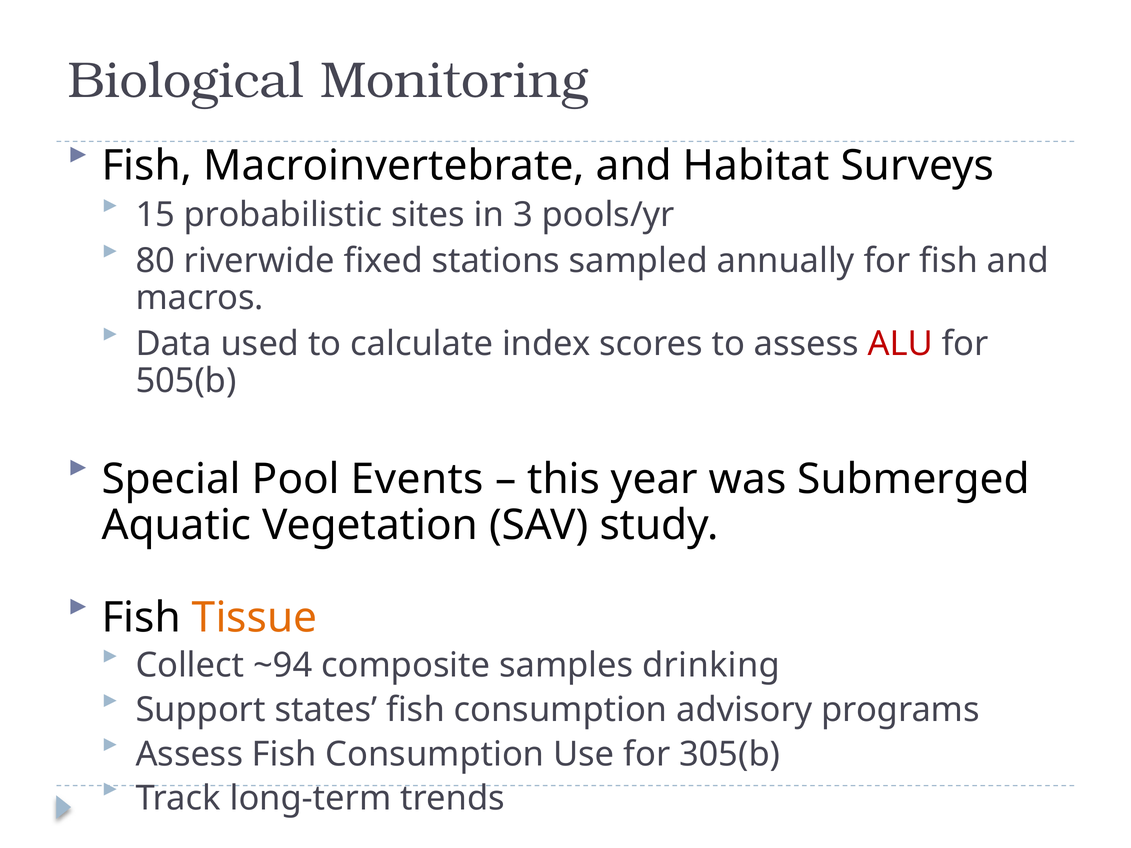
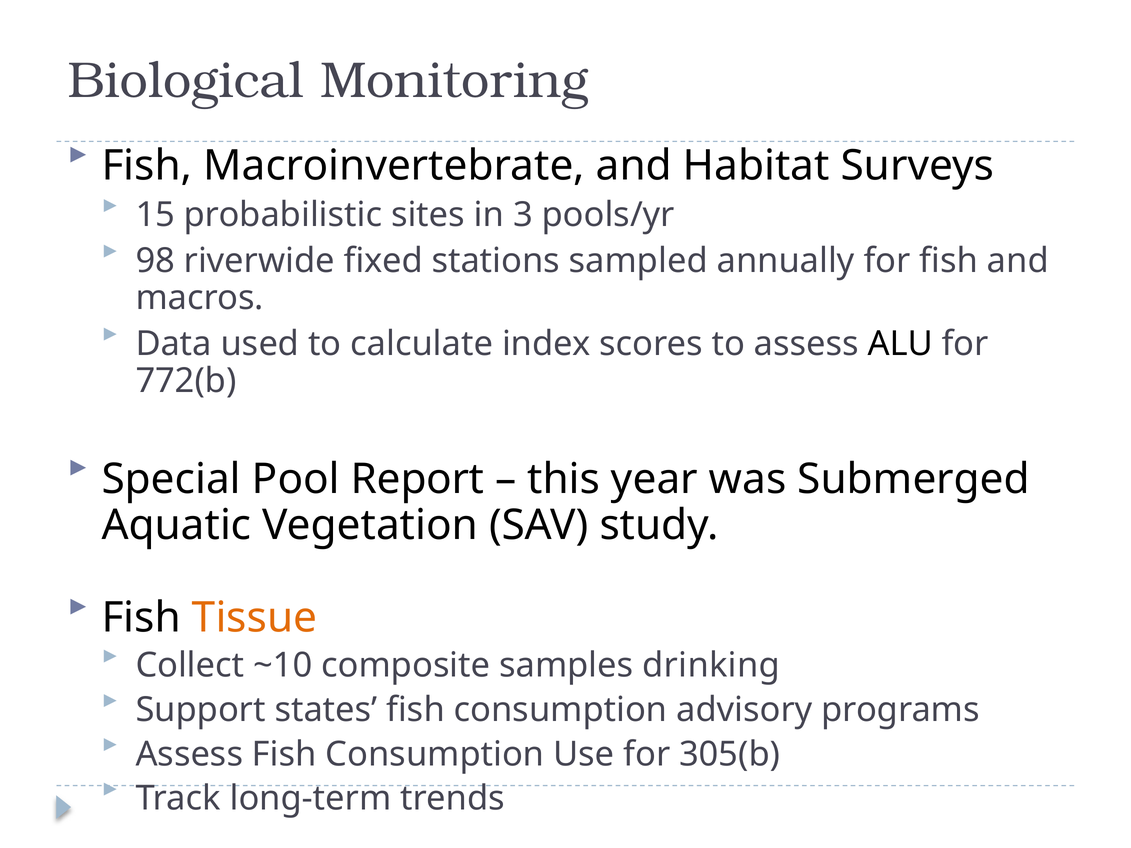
80: 80 -> 98 (155, 261)
ALU colour: red -> black (900, 344)
505(b: 505(b -> 772(b (186, 381)
Events: Events -> Report (418, 479)
~94: ~94 -> ~10 (283, 666)
